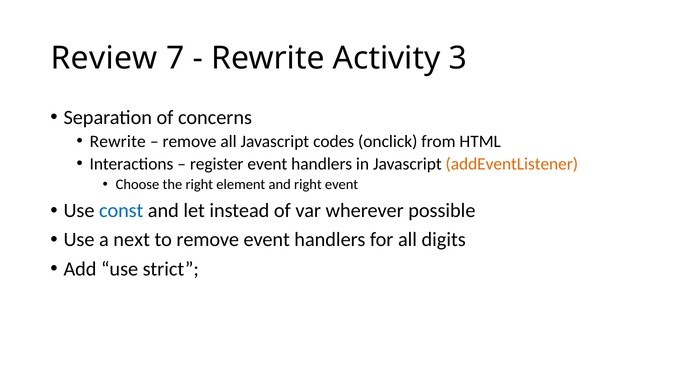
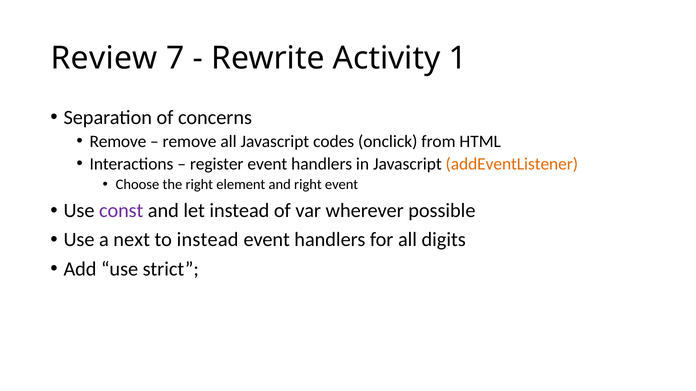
3: 3 -> 1 (458, 58)
Rewrite: Rewrite -> Remove (118, 142)
const colour: blue -> purple (121, 211)
to remove: remove -> instead (208, 240)
